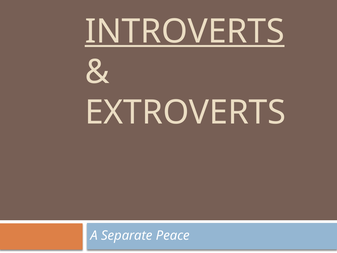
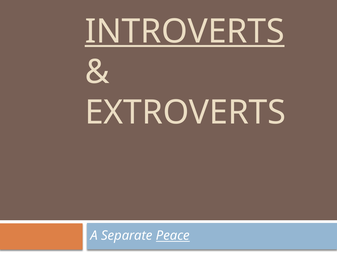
Peace underline: none -> present (173, 235)
